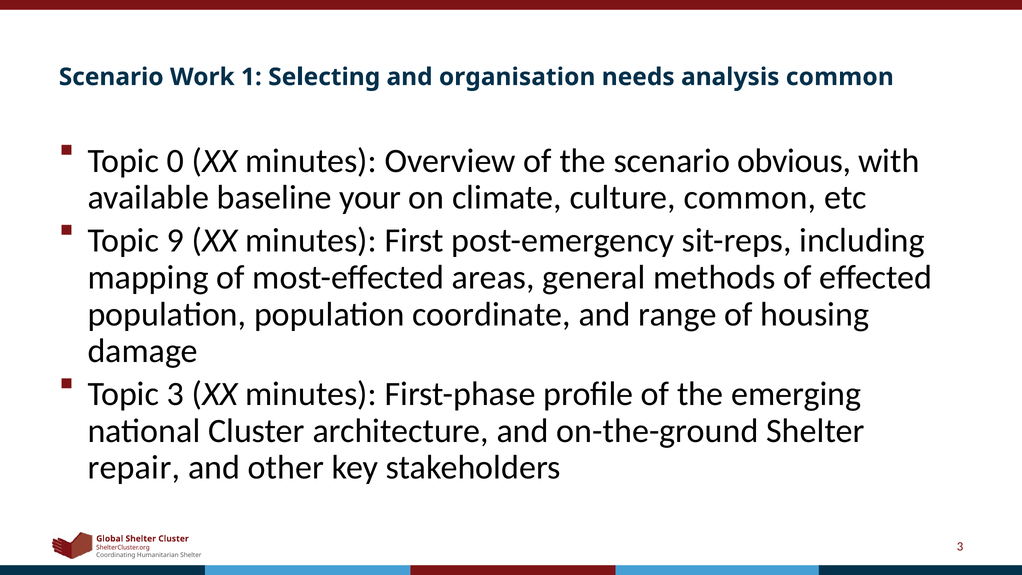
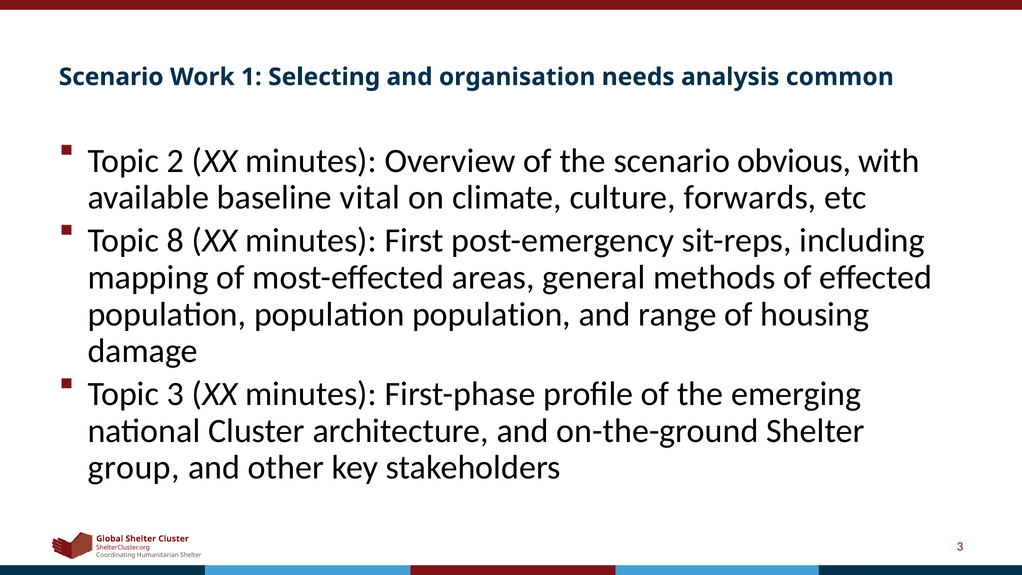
0: 0 -> 2 (175, 161)
your: your -> vital (370, 198)
culture common: common -> forwards (750, 198)
9: 9 -> 8 (175, 241)
population population coordinate: coordinate -> population (491, 314)
repair: repair -> group (134, 468)
